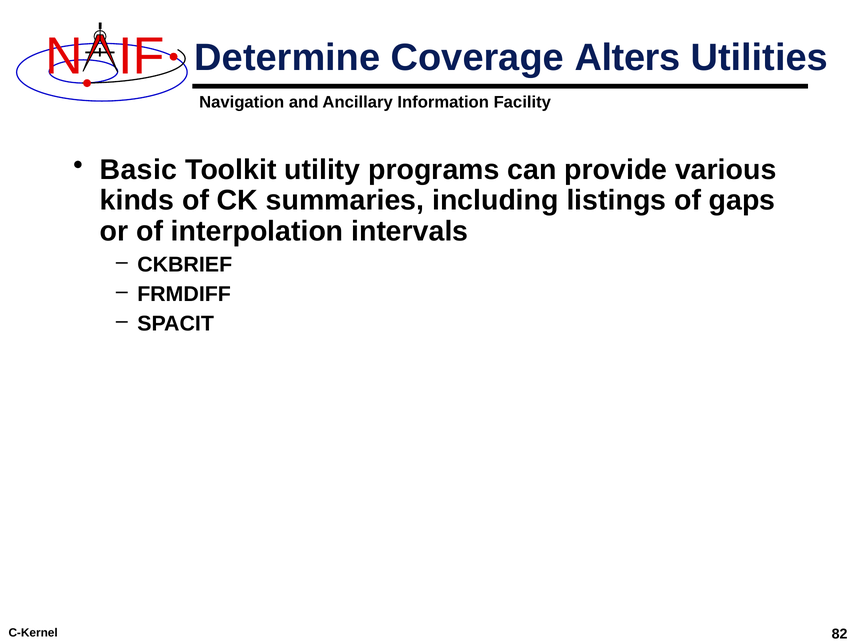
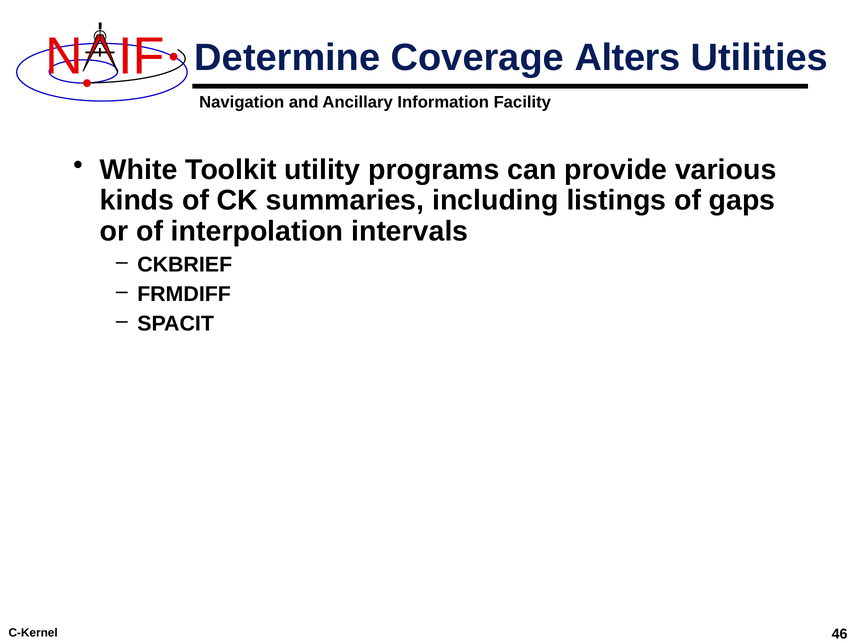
Basic: Basic -> White (139, 170)
82: 82 -> 46 (840, 634)
